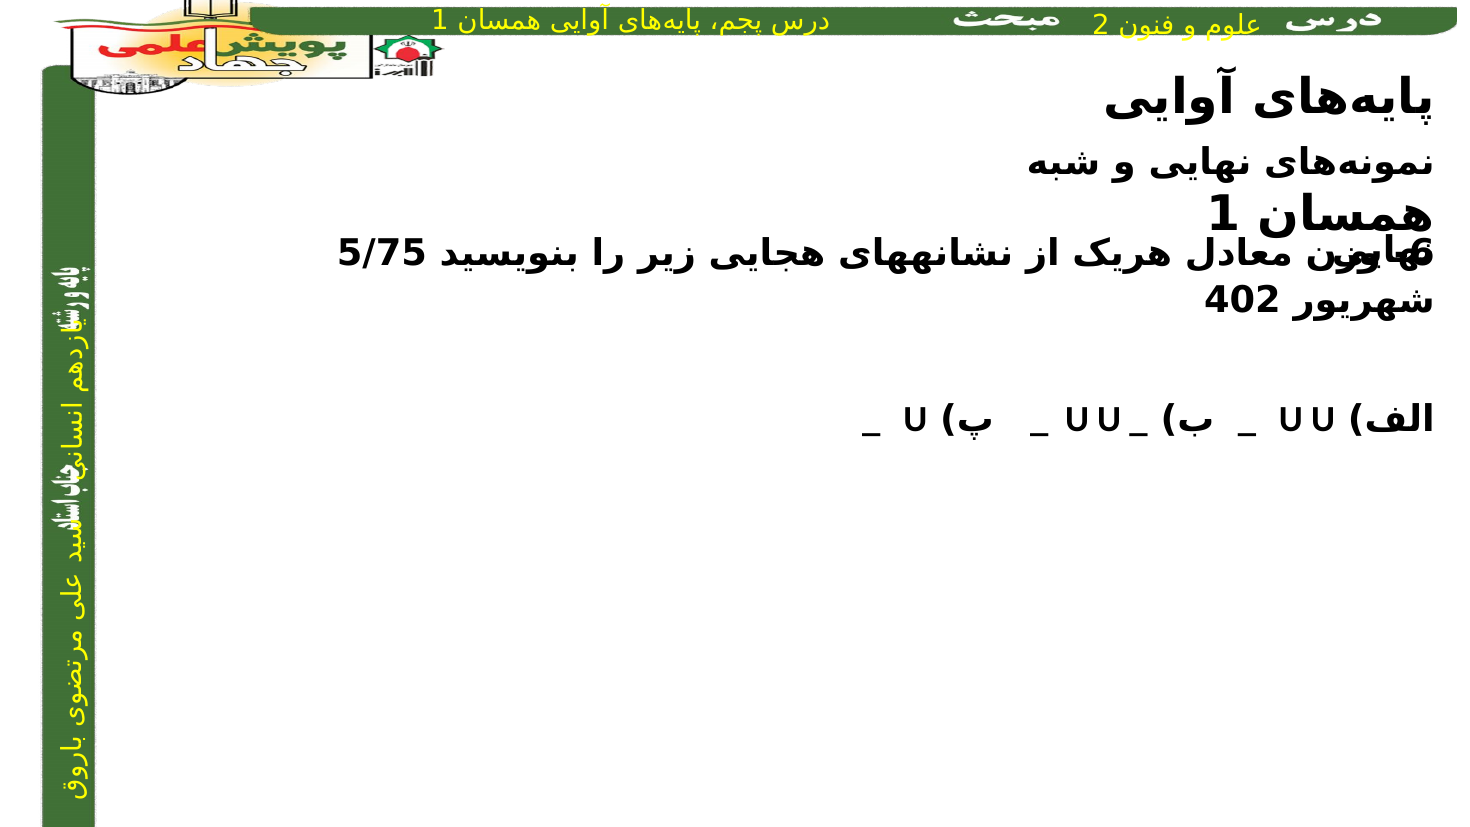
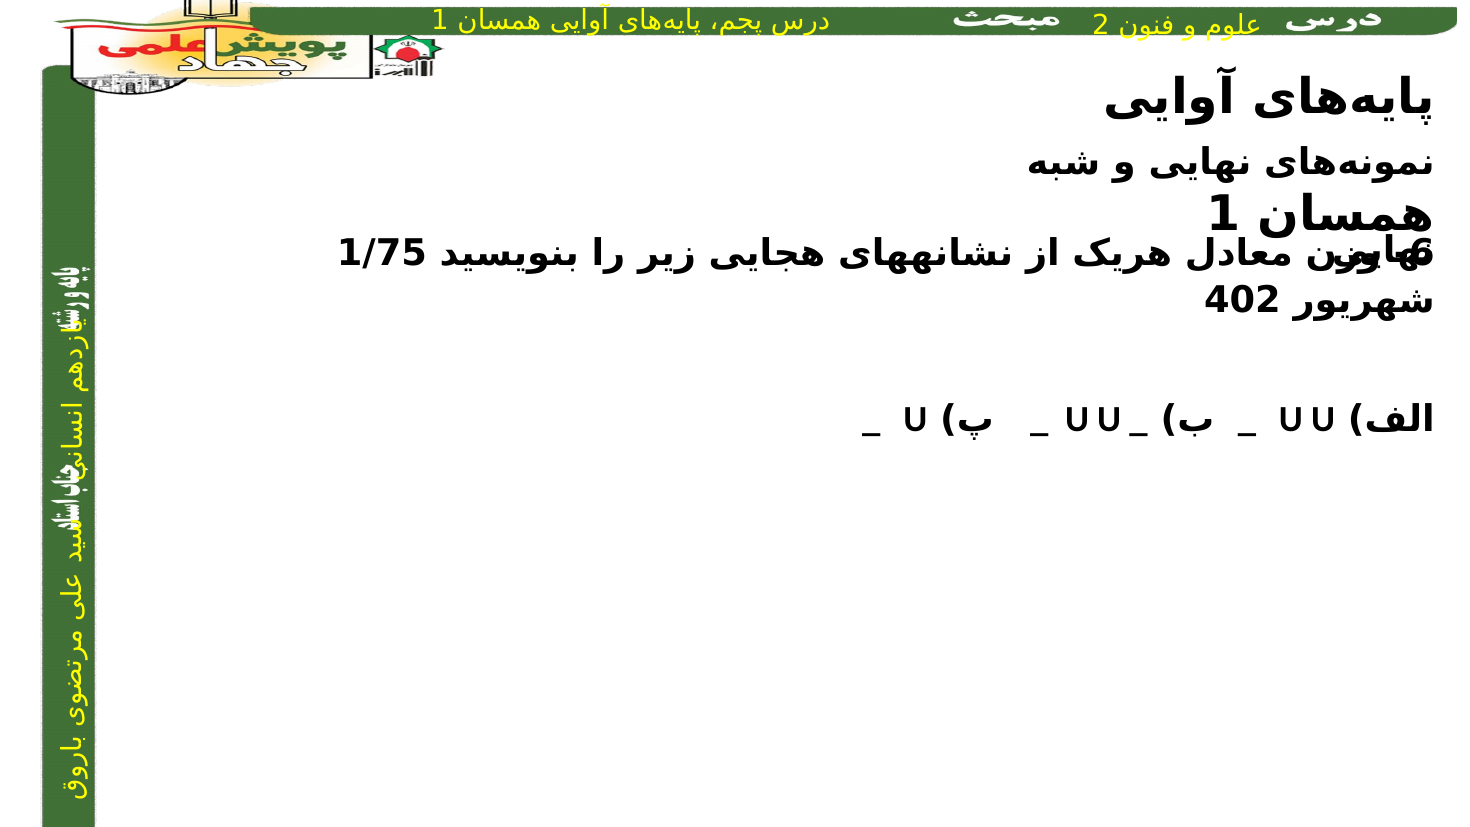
5/75: 5/75 -> 1/75 (382, 253)
